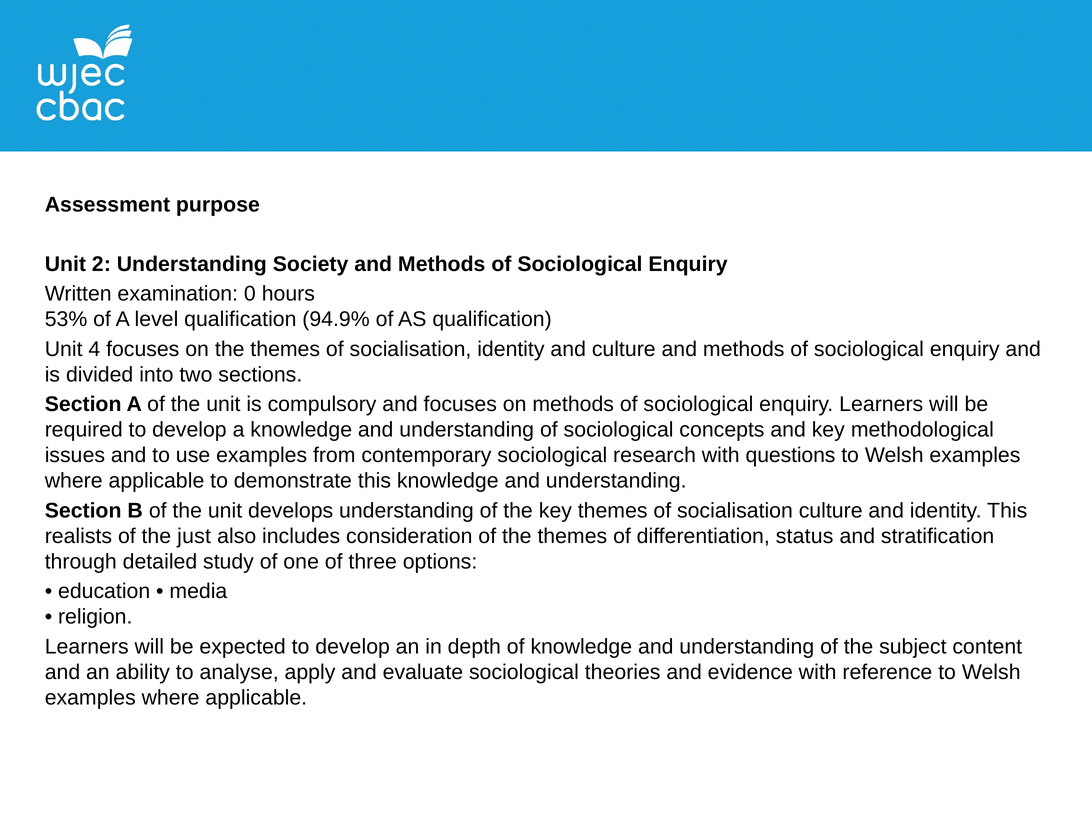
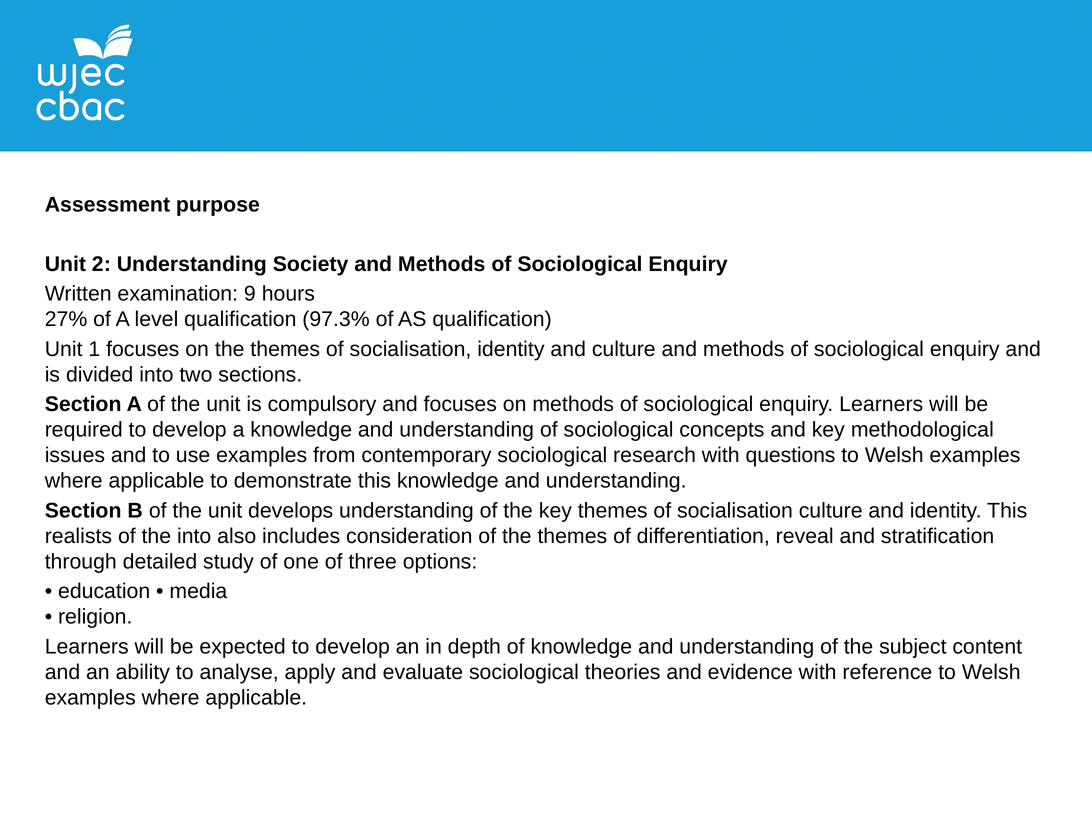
0: 0 -> 9 (250, 294)
53%: 53% -> 27% (66, 319)
94.9%: 94.9% -> 97.3% (336, 319)
4: 4 -> 1 (94, 349)
the just: just -> into (194, 536)
status: status -> reveal (805, 536)
